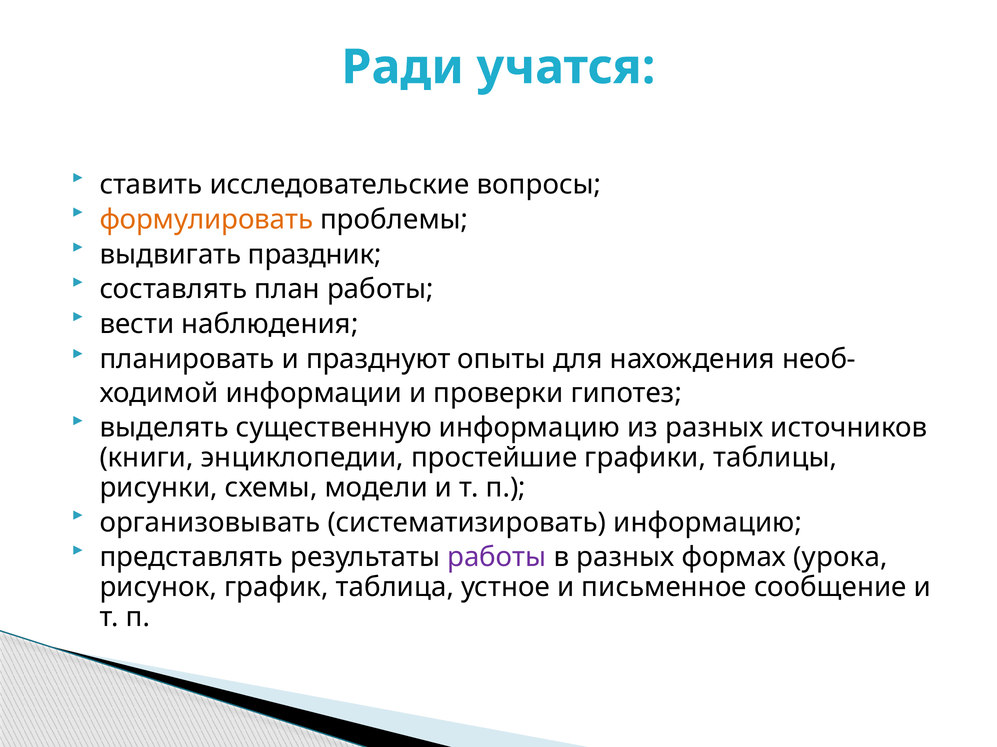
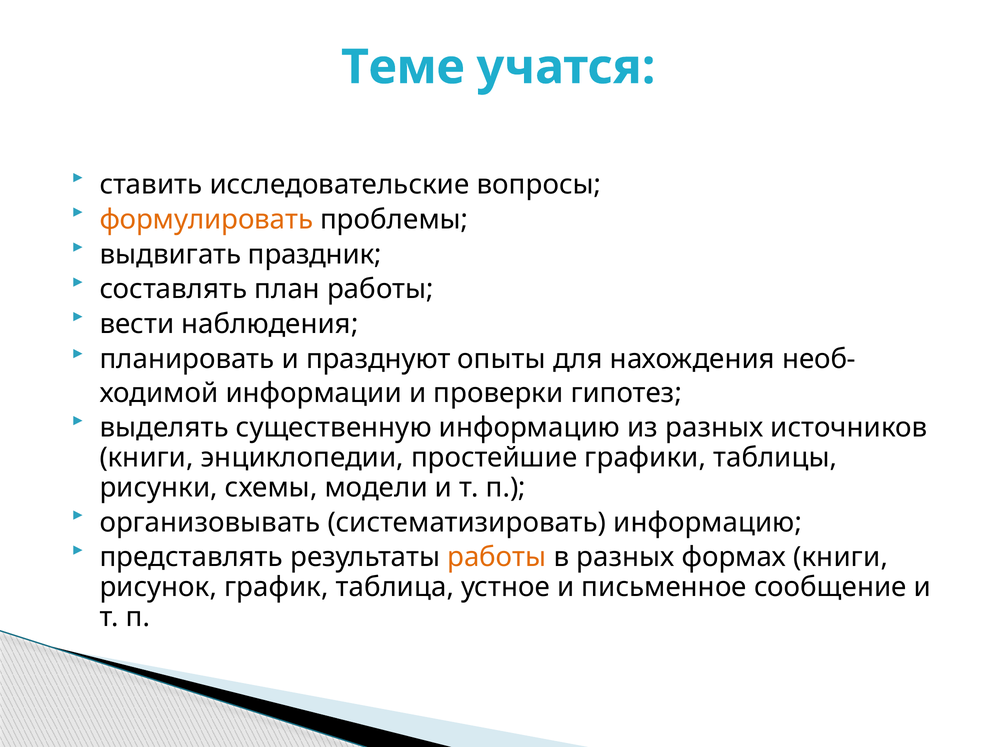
Ради: Ради -> Теме (403, 67)
работы colour: purple -> orange (497, 558)
формах урока: урока -> книги (841, 558)
